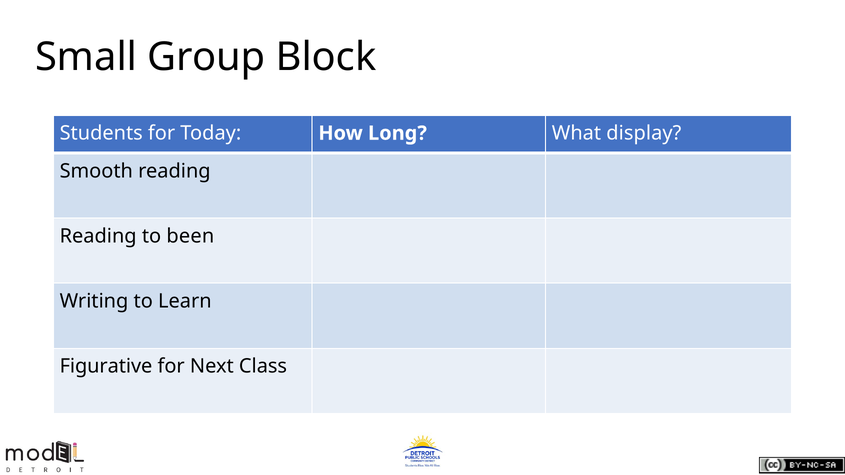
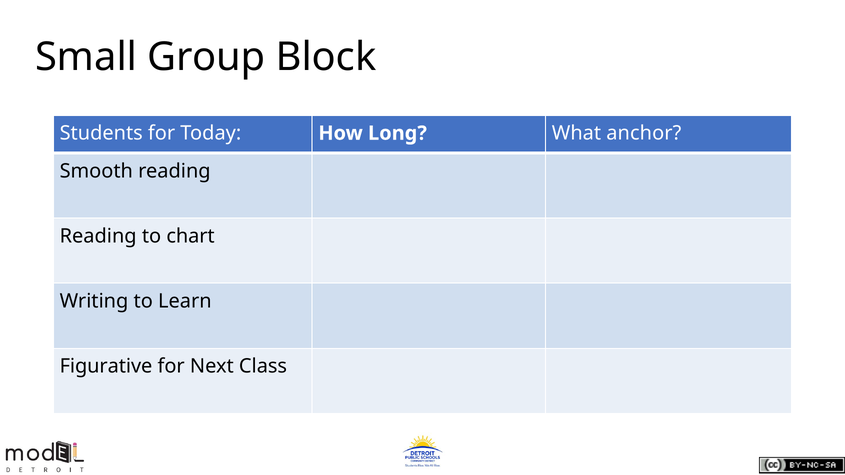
display: display -> anchor (644, 133)
been: been -> chart (191, 236)
